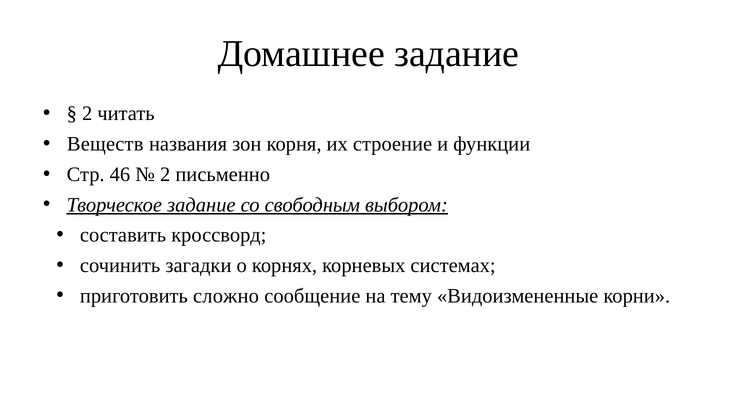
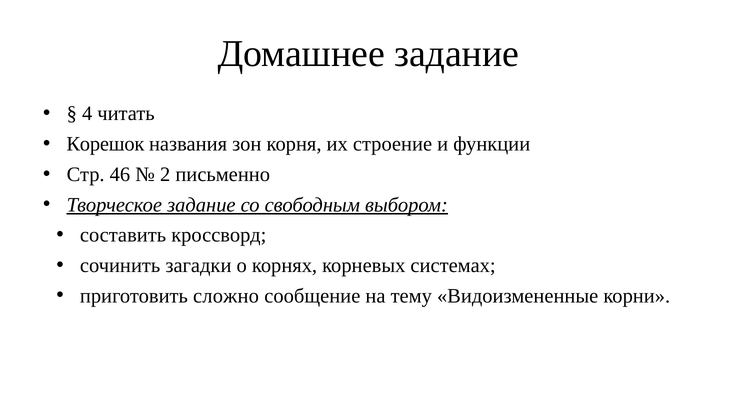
2: 2 -> 4 (87, 114)
Веществ: Веществ -> Корешок (105, 144)
